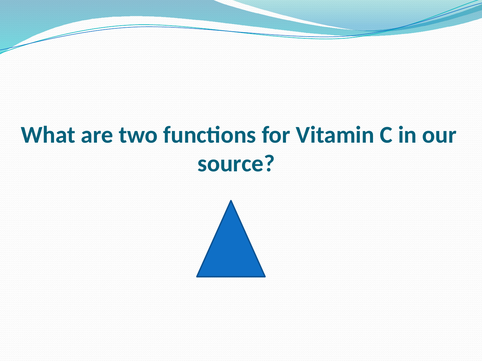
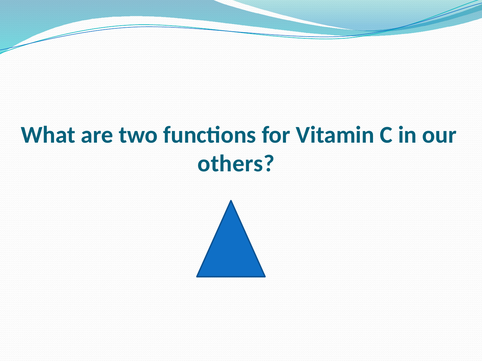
source: source -> others (236, 164)
